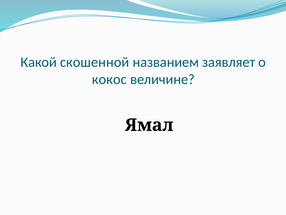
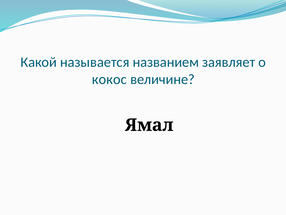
скошенной: скошенной -> называется (95, 62)
